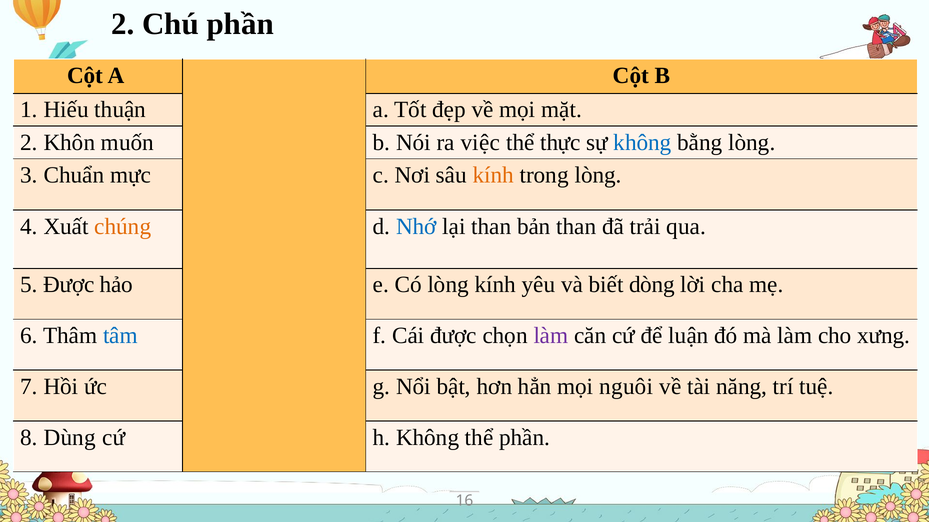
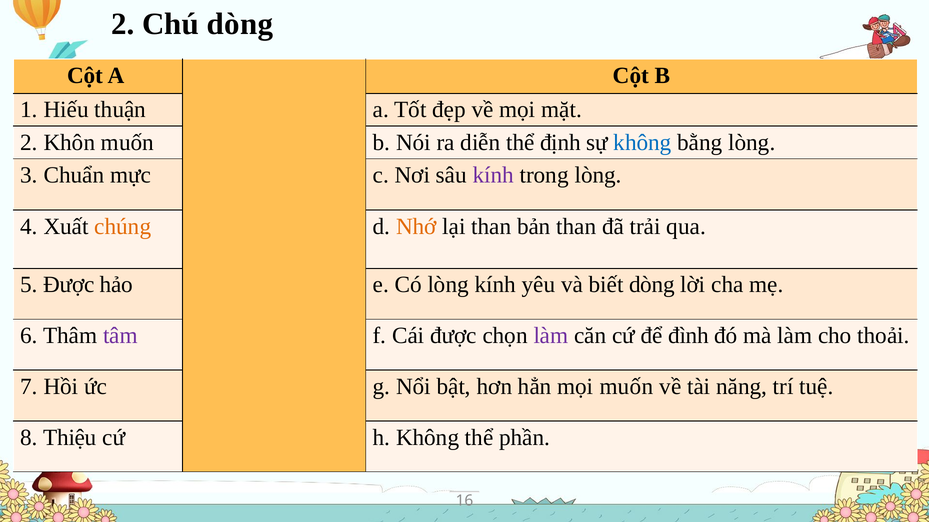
Chú phần: phần -> dòng (240, 24)
việc: việc -> diễn (480, 143)
thực: thực -> định (560, 143)
kính colour: orange -> purple (493, 175)
Nhớ colour: blue -> orange (416, 227)
tâm colour: blue -> purple (120, 336)
luận: luận -> đình (689, 336)
xưng: xưng -> thoải (884, 336)
mọi nguôi: nguôi -> muốn (626, 387)
Dùng: Dùng -> Thiệu (70, 438)
